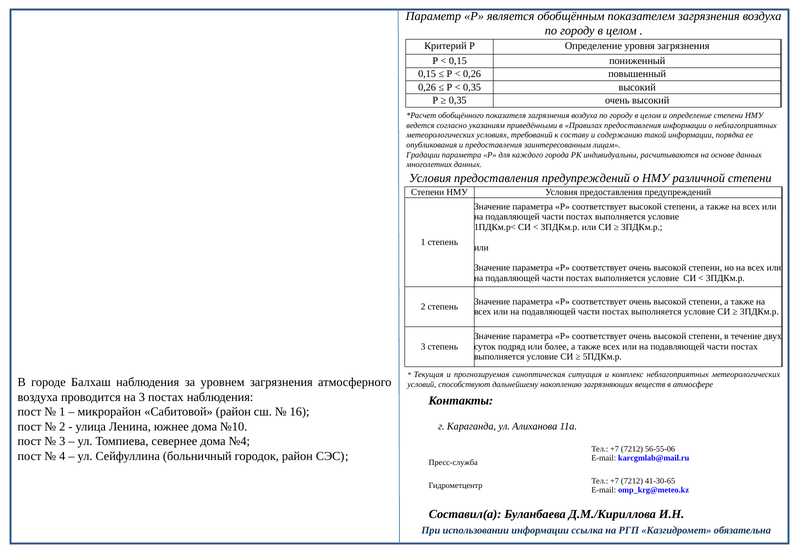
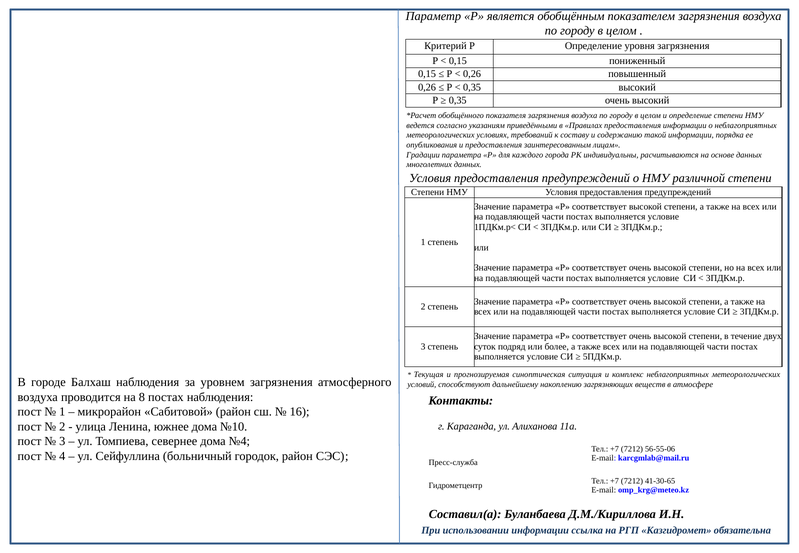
на 3: 3 -> 8 (142, 397)
